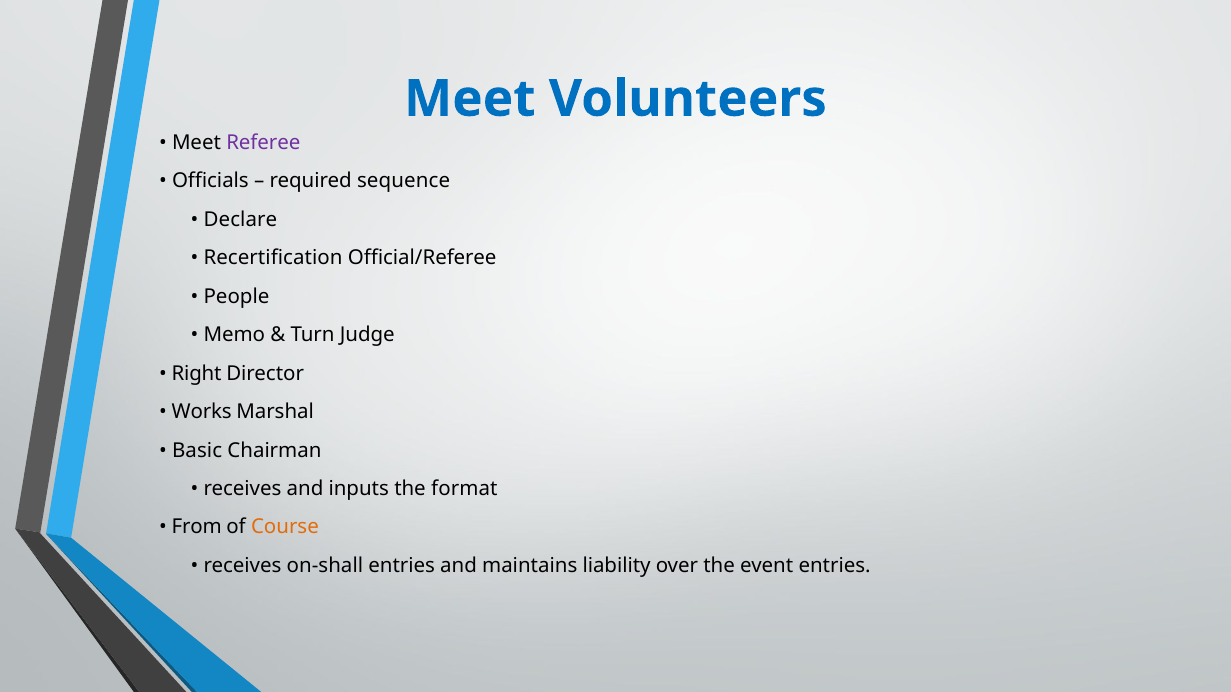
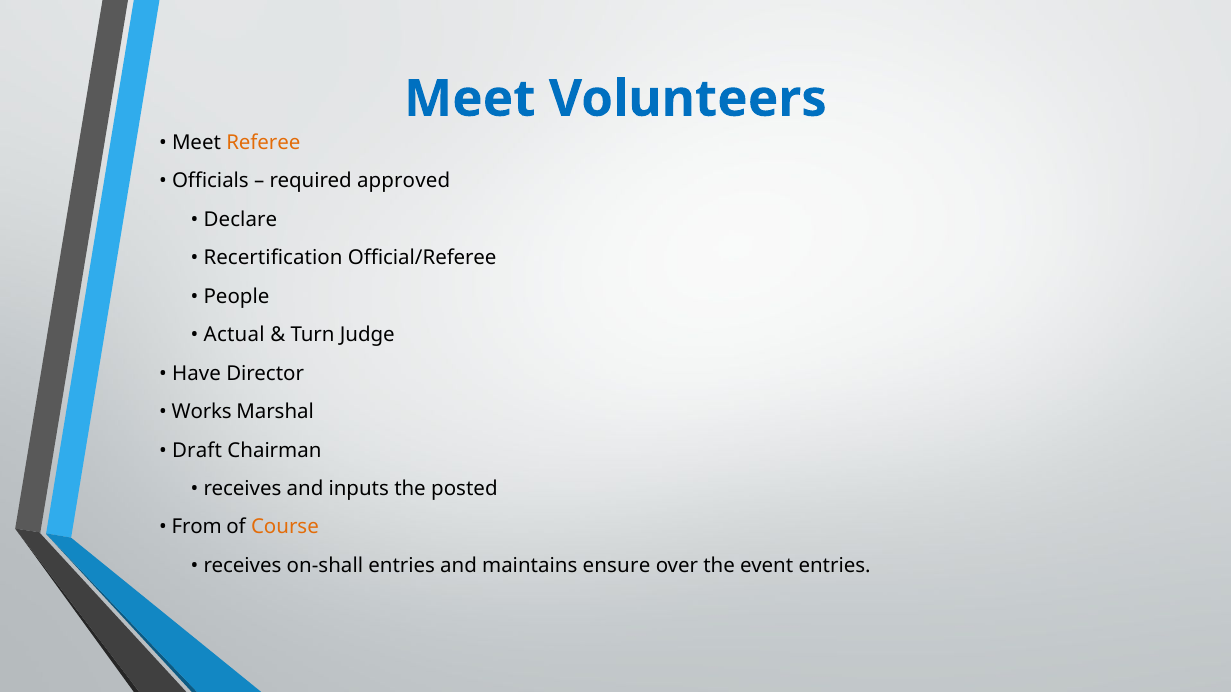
Referee colour: purple -> orange (263, 143)
sequence: sequence -> approved (404, 181)
Memo: Memo -> Actual (234, 335)
Right: Right -> Have (196, 374)
Basic: Basic -> Draft (197, 451)
format: format -> posted (464, 489)
liability: liability -> ensure (616, 566)
